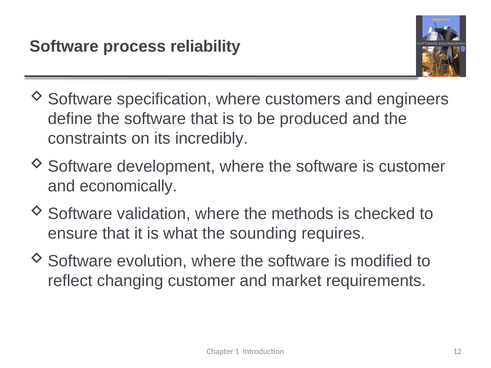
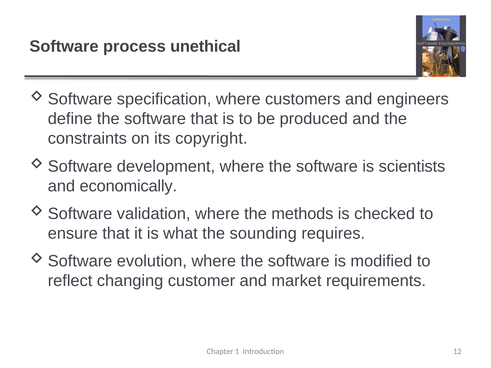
reliability: reliability -> unethical (205, 47)
incredibly: incredibly -> copyright (211, 139)
is customer: customer -> scientists (412, 166)
